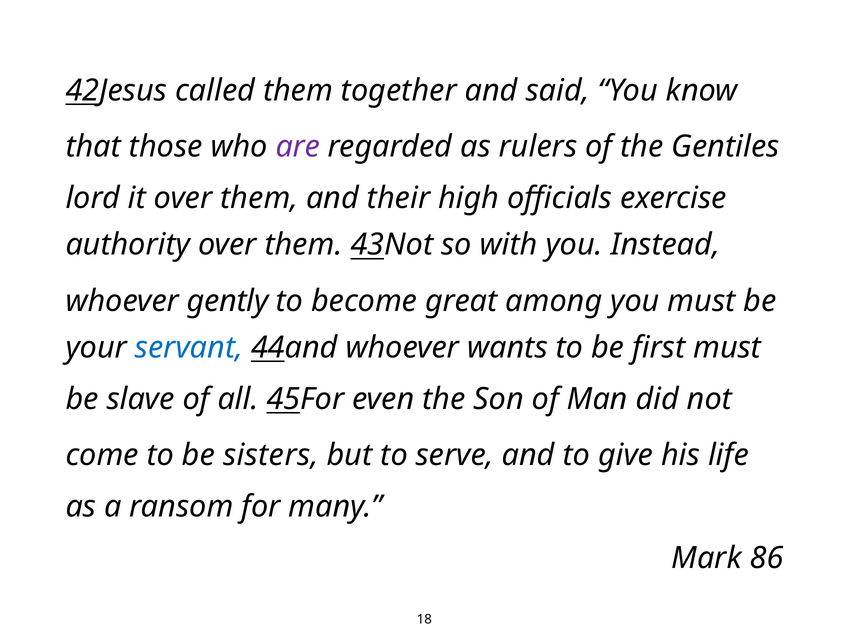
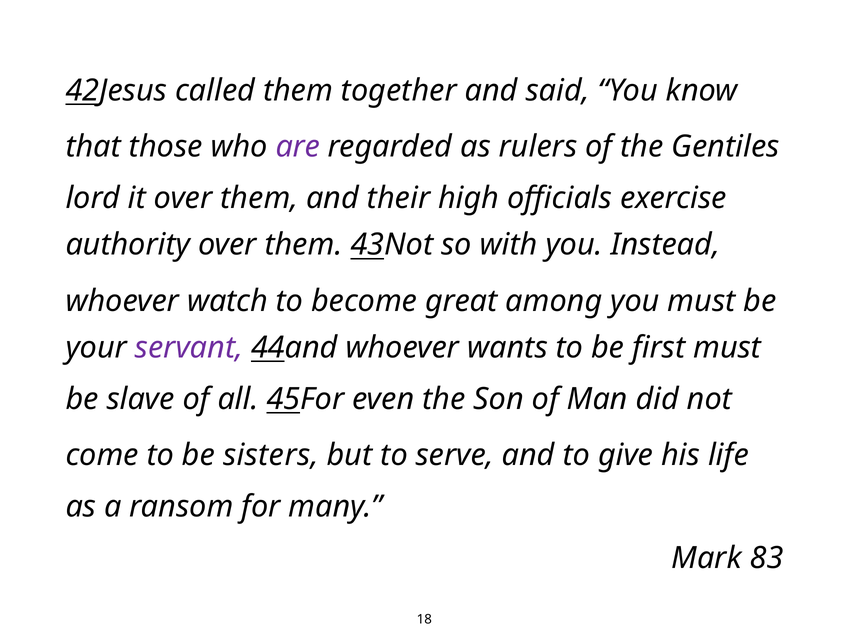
gently: gently -> watch (227, 301)
servant colour: blue -> purple (189, 347)
86: 86 -> 83 (767, 558)
